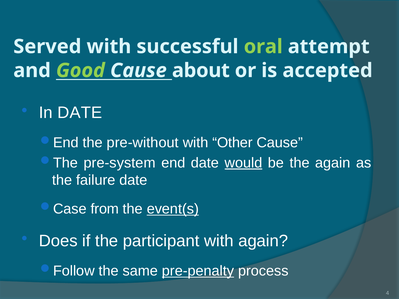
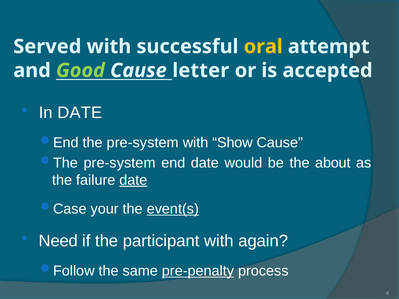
oral colour: light green -> yellow (263, 47)
about: about -> letter (201, 71)
the pre-without: pre-without -> pre-system (143, 143)
Other: Other -> Show (233, 143)
would underline: present -> none (243, 163)
the again: again -> about (333, 163)
date underline: none -> present (133, 180)
from: from -> your (105, 209)
Does: Does -> Need (58, 241)
